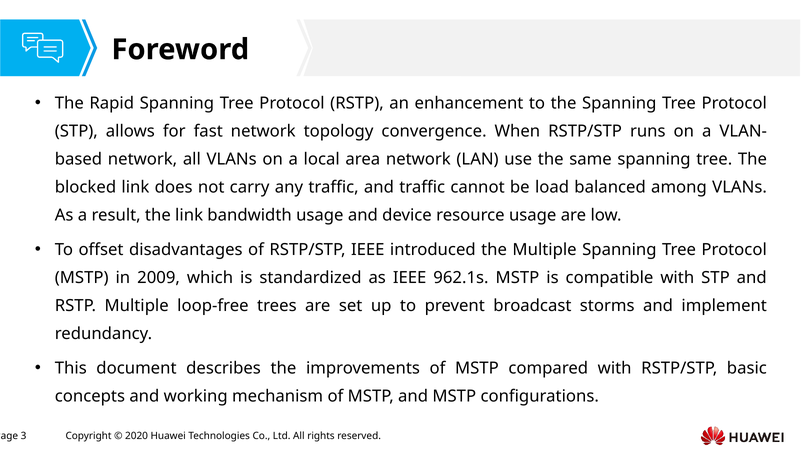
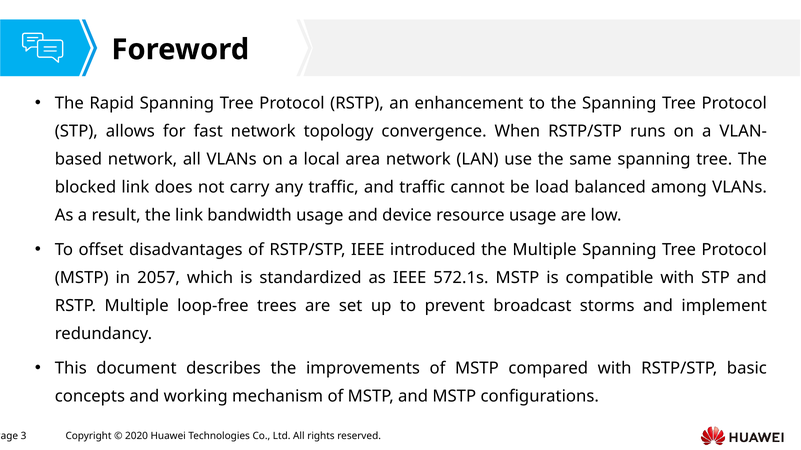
2009: 2009 -> 2057 (159, 278)
962.1s: 962.1s -> 572.1s (461, 278)
